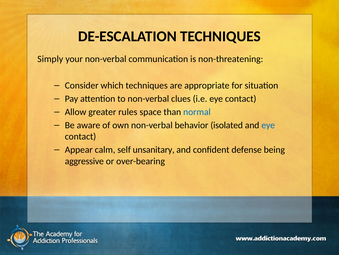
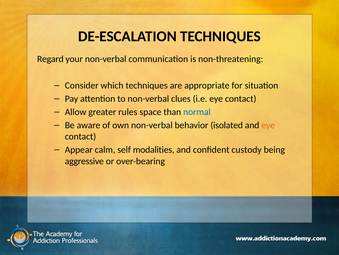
Simply: Simply -> Regard (50, 59)
eye colour: blue -> orange (268, 125)
unsanitary: unsanitary -> modalities (154, 149)
defense: defense -> custody (247, 149)
